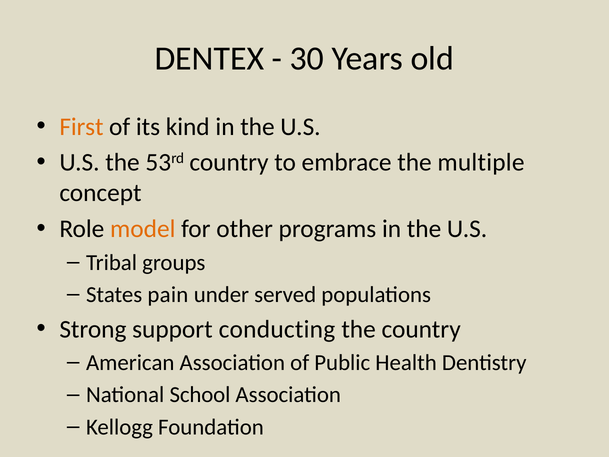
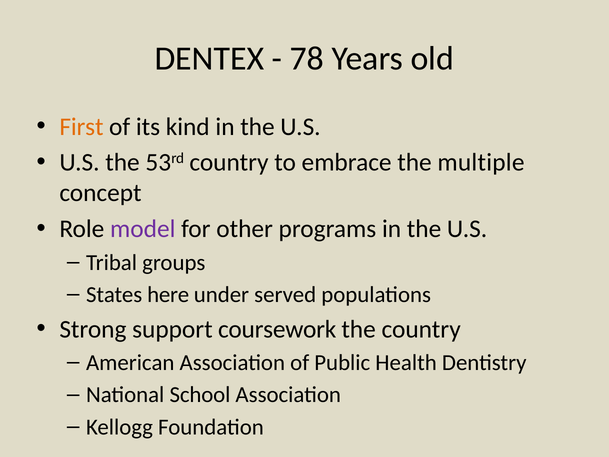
30: 30 -> 78 (307, 59)
model colour: orange -> purple (143, 229)
pain: pain -> here (168, 294)
conducting: conducting -> coursework (277, 329)
